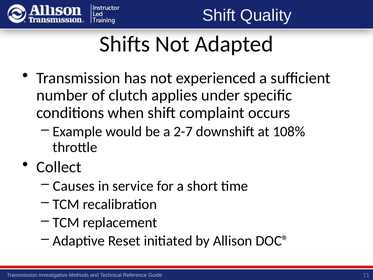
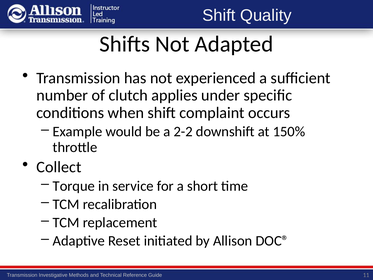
2-7: 2-7 -> 2-2 (183, 132)
108%: 108% -> 150% (289, 132)
Causes: Causes -> Torque (74, 186)
